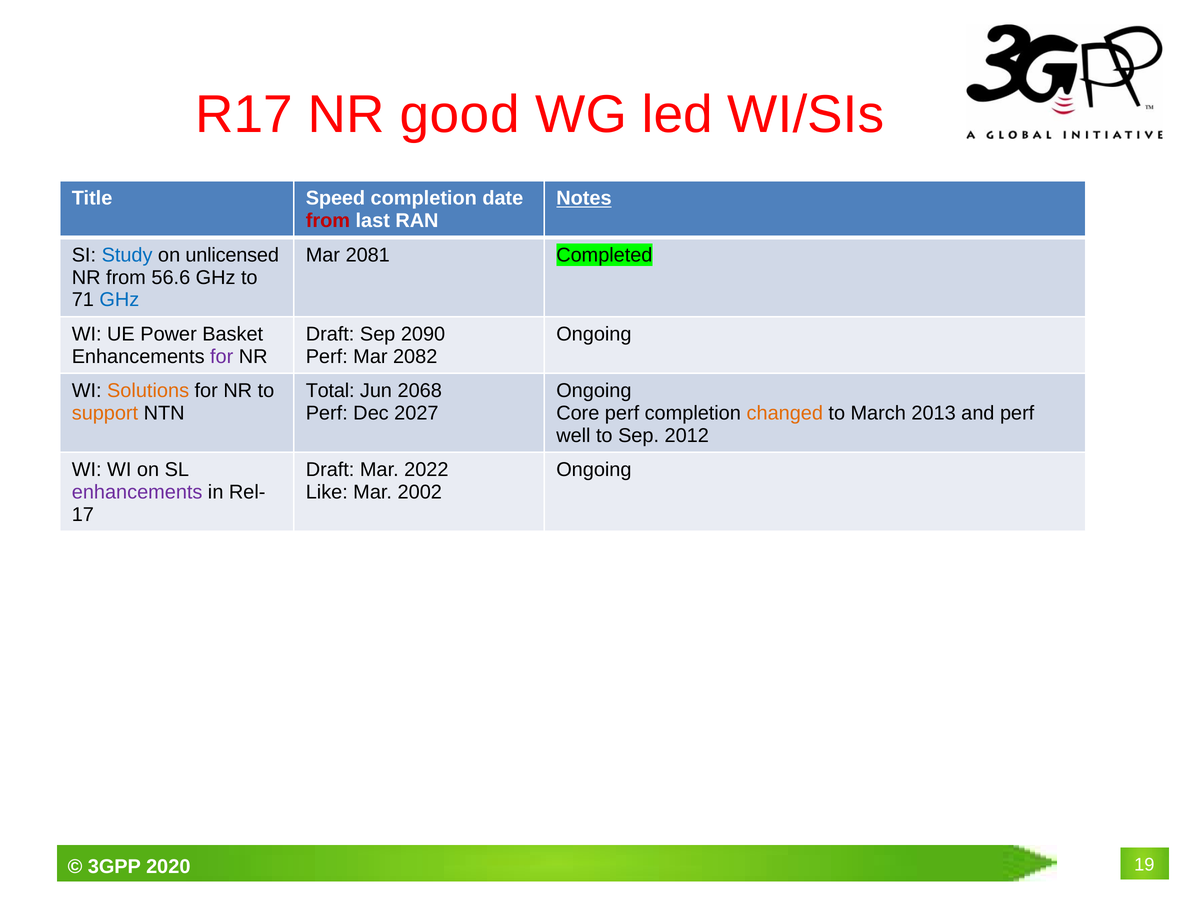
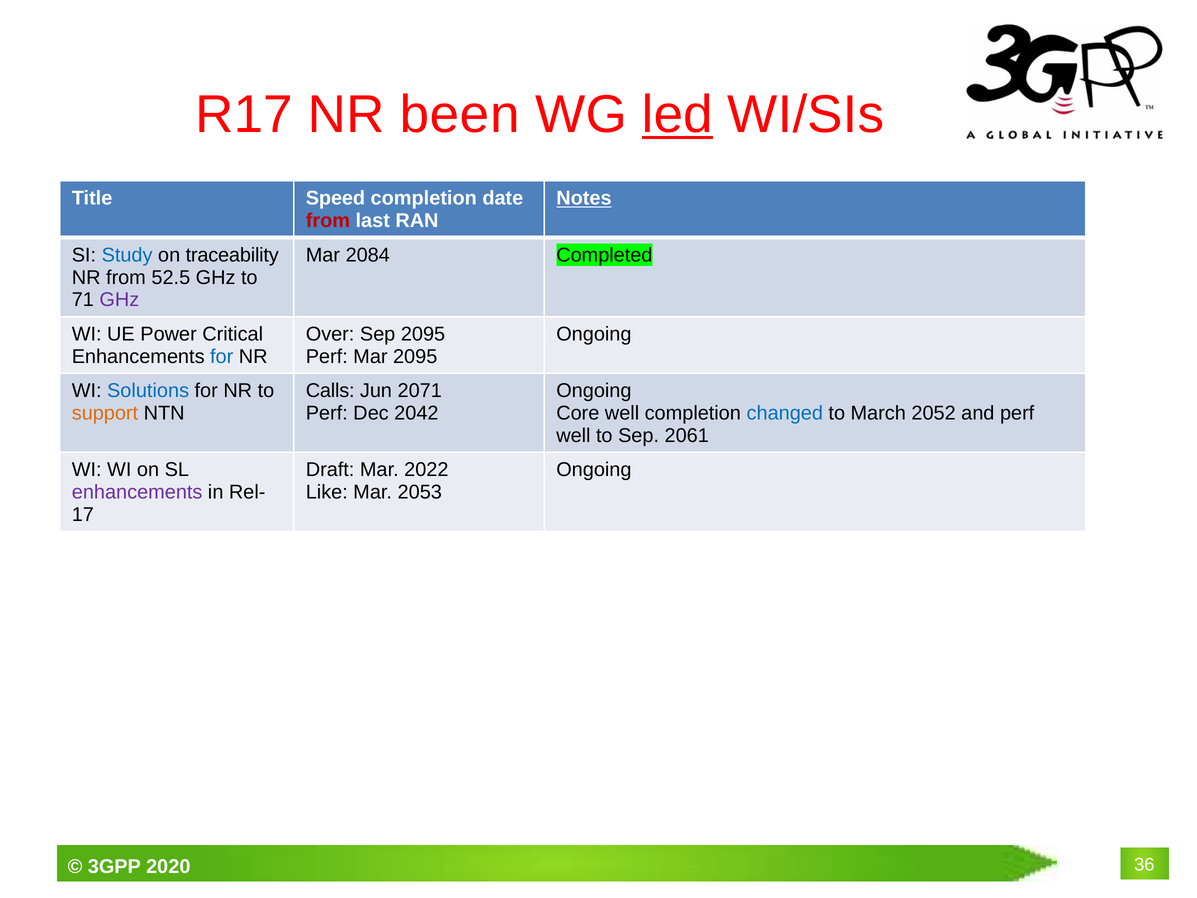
good: good -> been (460, 114)
led underline: none -> present (677, 114)
unlicensed: unlicensed -> traceability (232, 255)
2081: 2081 -> 2084 (368, 255)
56.6: 56.6 -> 52.5 (171, 277)
GHz colour: blue -> purple (119, 300)
Basket: Basket -> Critical (233, 334)
Draft: Draft -> Over (330, 334)
Sep 2090: 2090 -> 2095 (423, 334)
for colour: purple -> blue (222, 356)
Mar 2082: 2082 -> 2095 (415, 356)
Solutions colour: orange -> blue (148, 391)
Total: Total -> Calls (330, 391)
2068: 2068 -> 2071 (420, 391)
2027: 2027 -> 2042 (416, 413)
Core perf: perf -> well (622, 413)
changed colour: orange -> blue (785, 413)
2013: 2013 -> 2052 (934, 413)
2012: 2012 -> 2061 (687, 435)
2002: 2002 -> 2053 (420, 492)
19: 19 -> 36 (1144, 864)
